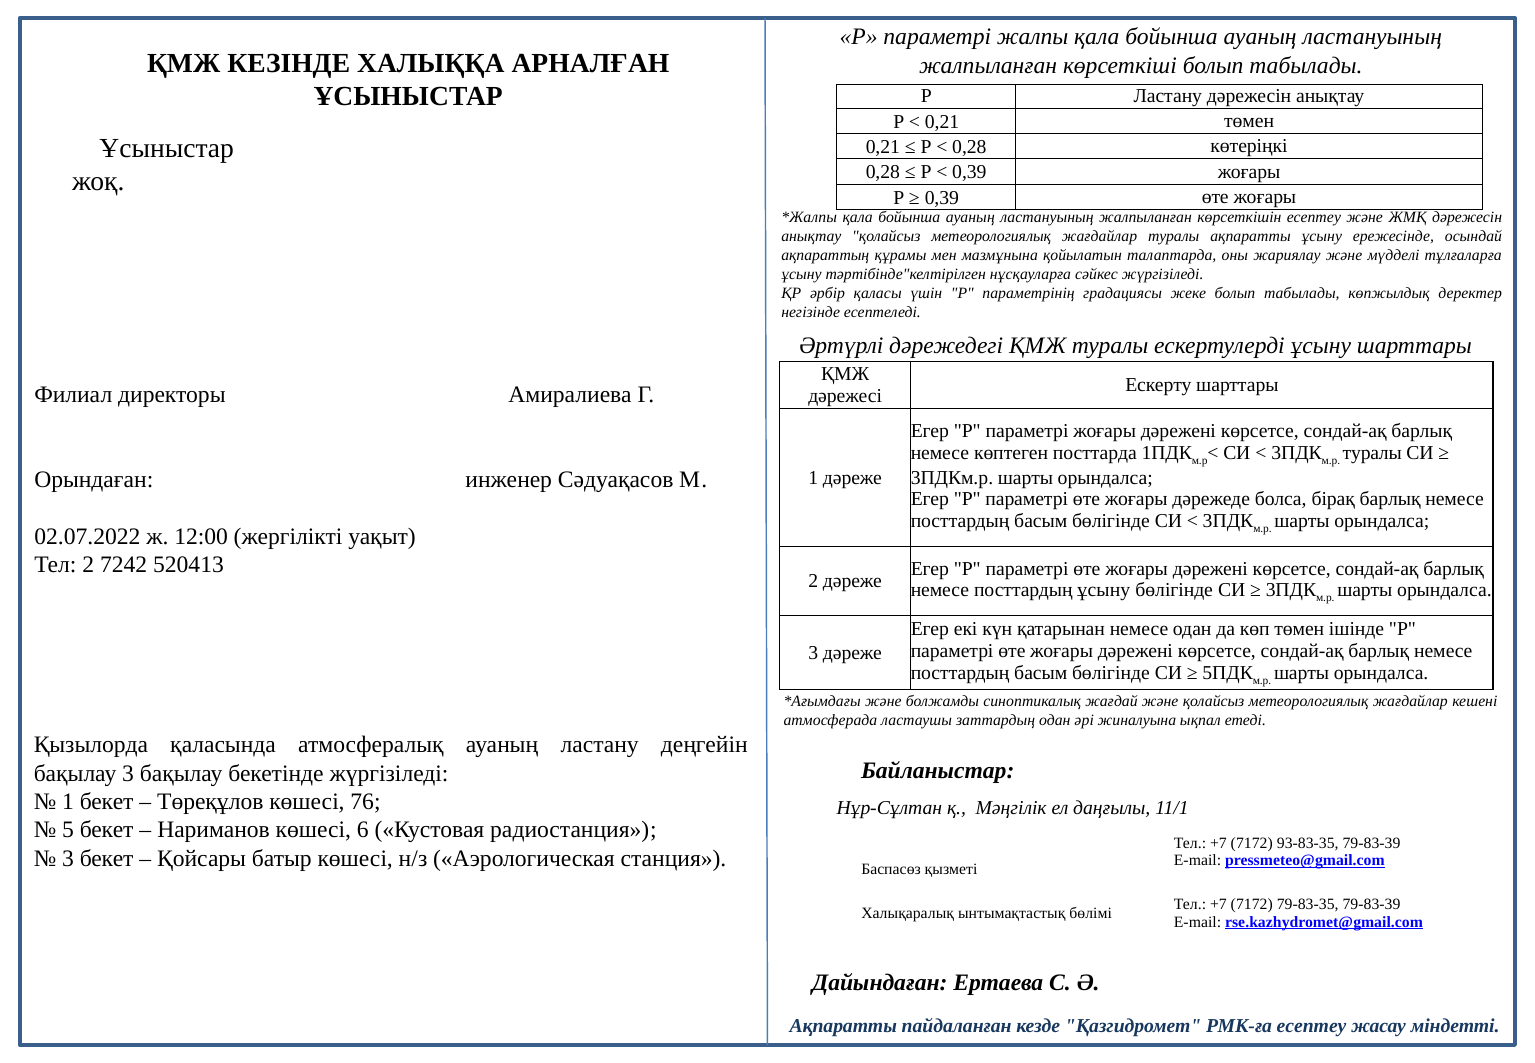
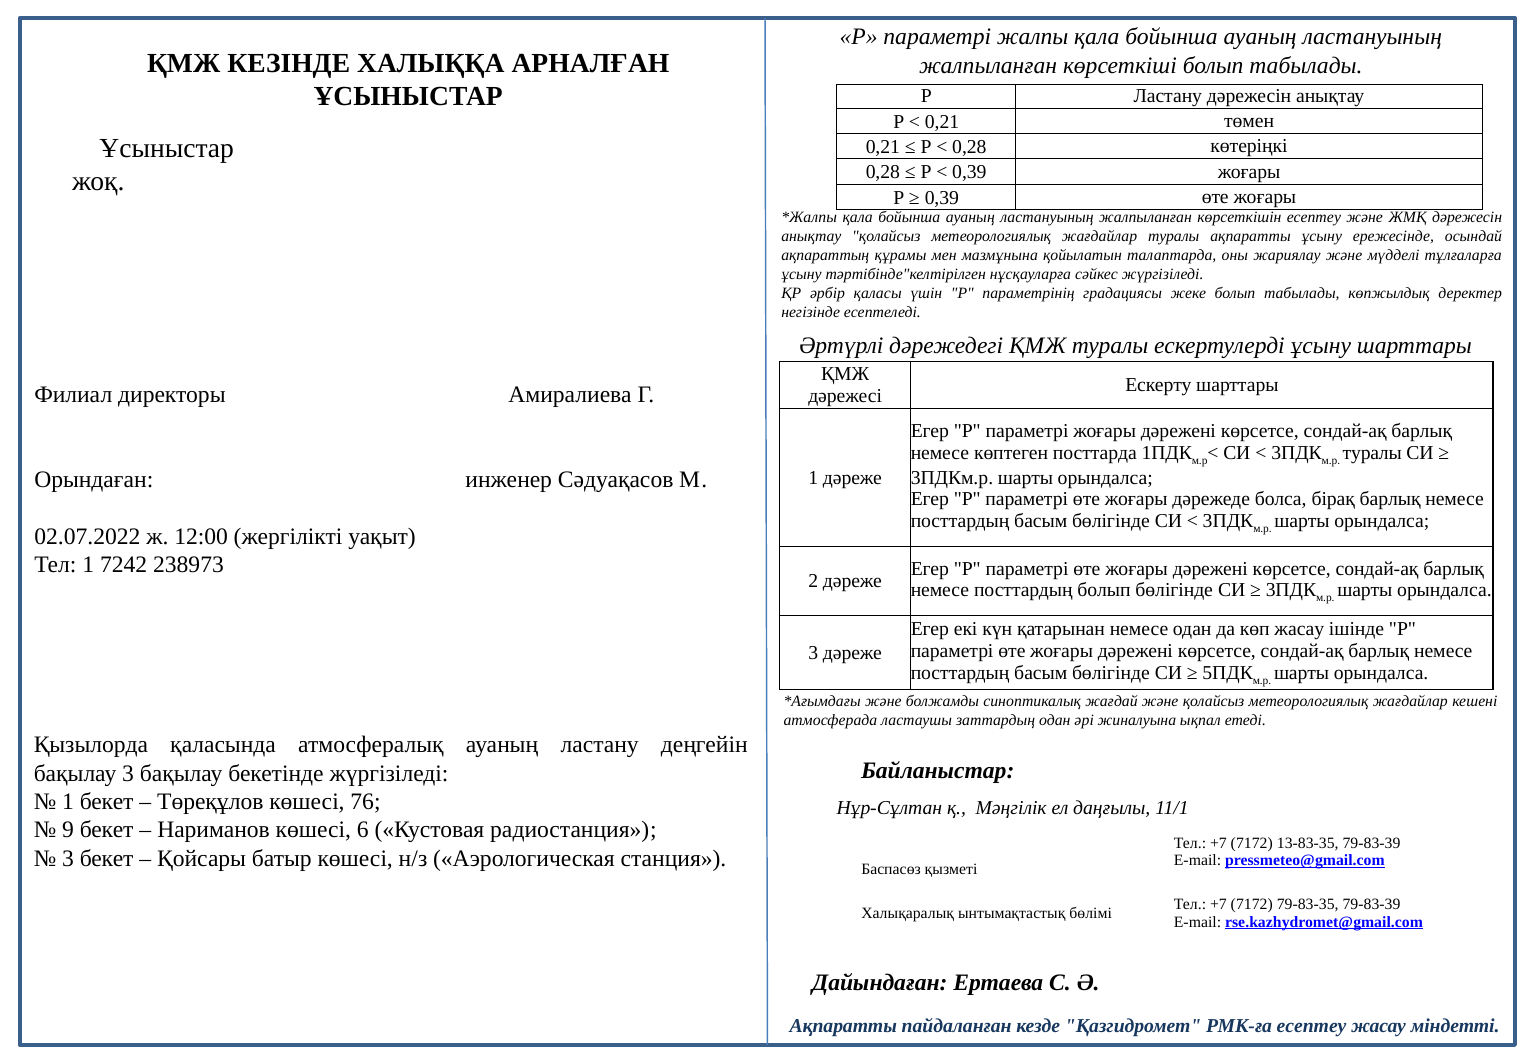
Тел 2: 2 -> 1 (88, 565)
520413: 520413 -> 238973 (188, 565)
посттардың ұсыну: ұсыну -> болып (1104, 590)
көп төмен: төмен -> жасау (1299, 629)
5: 5 -> 9 (68, 830)
93-83-35: 93-83-35 -> 13-83-35 (1308, 843)
